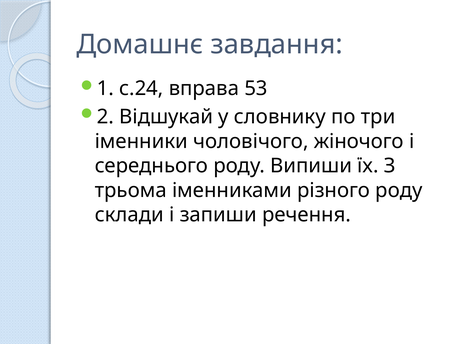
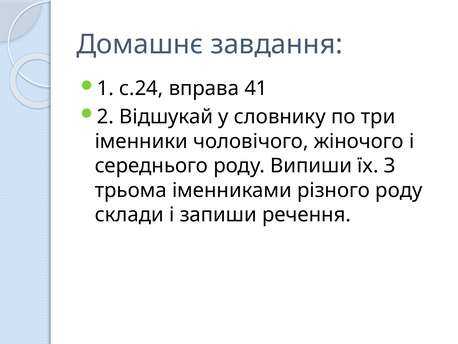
53: 53 -> 41 (256, 88)
